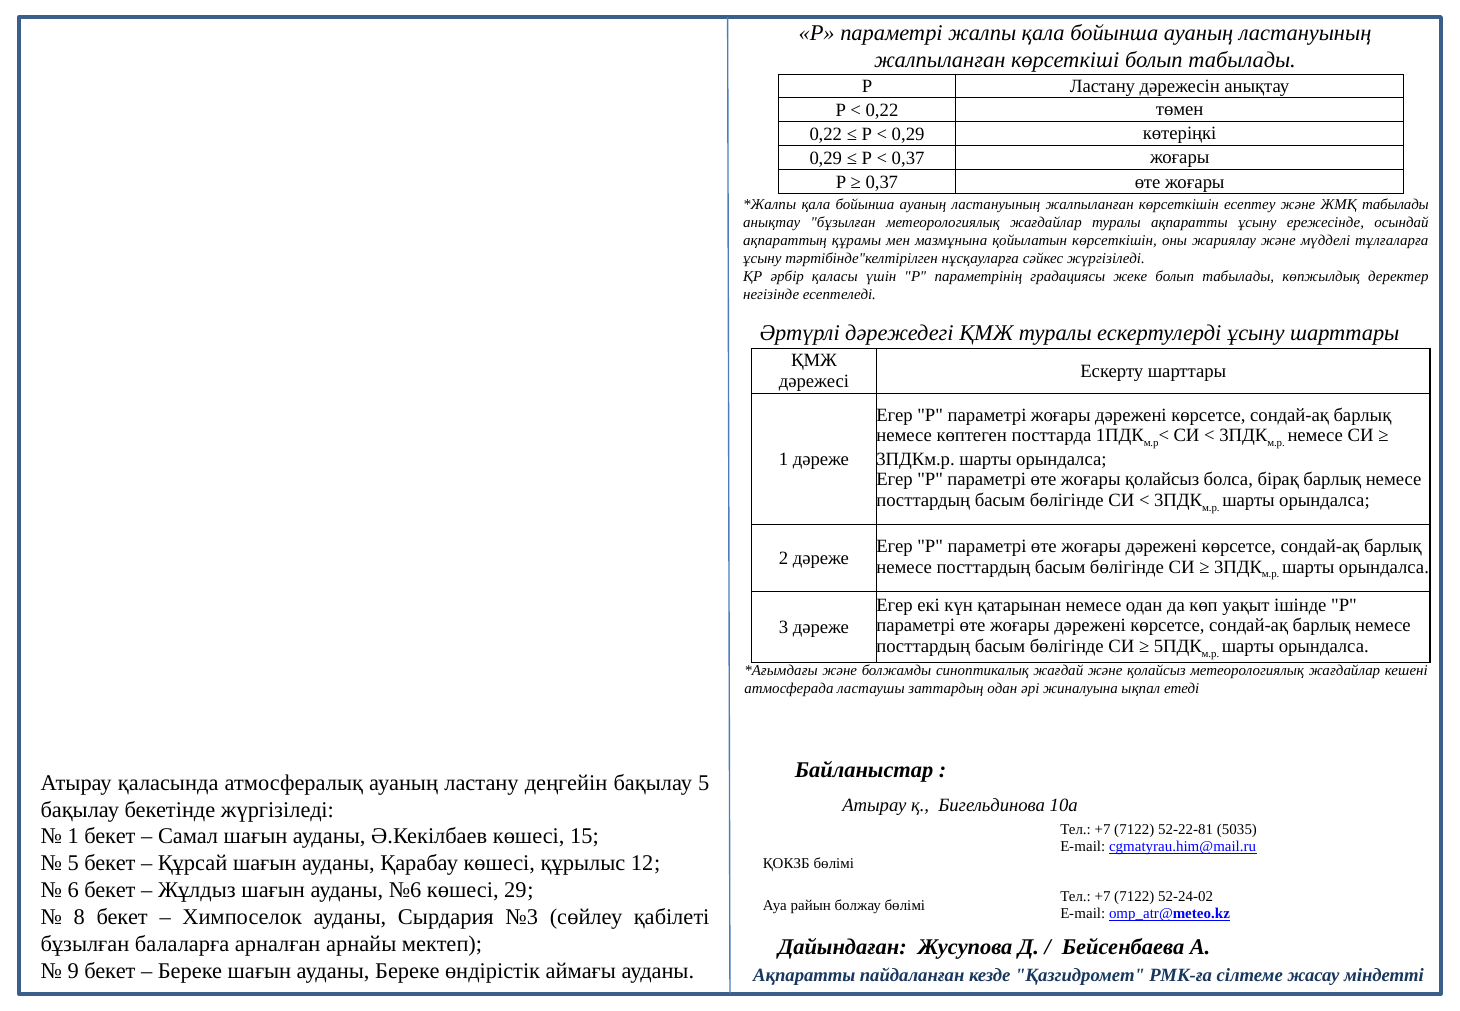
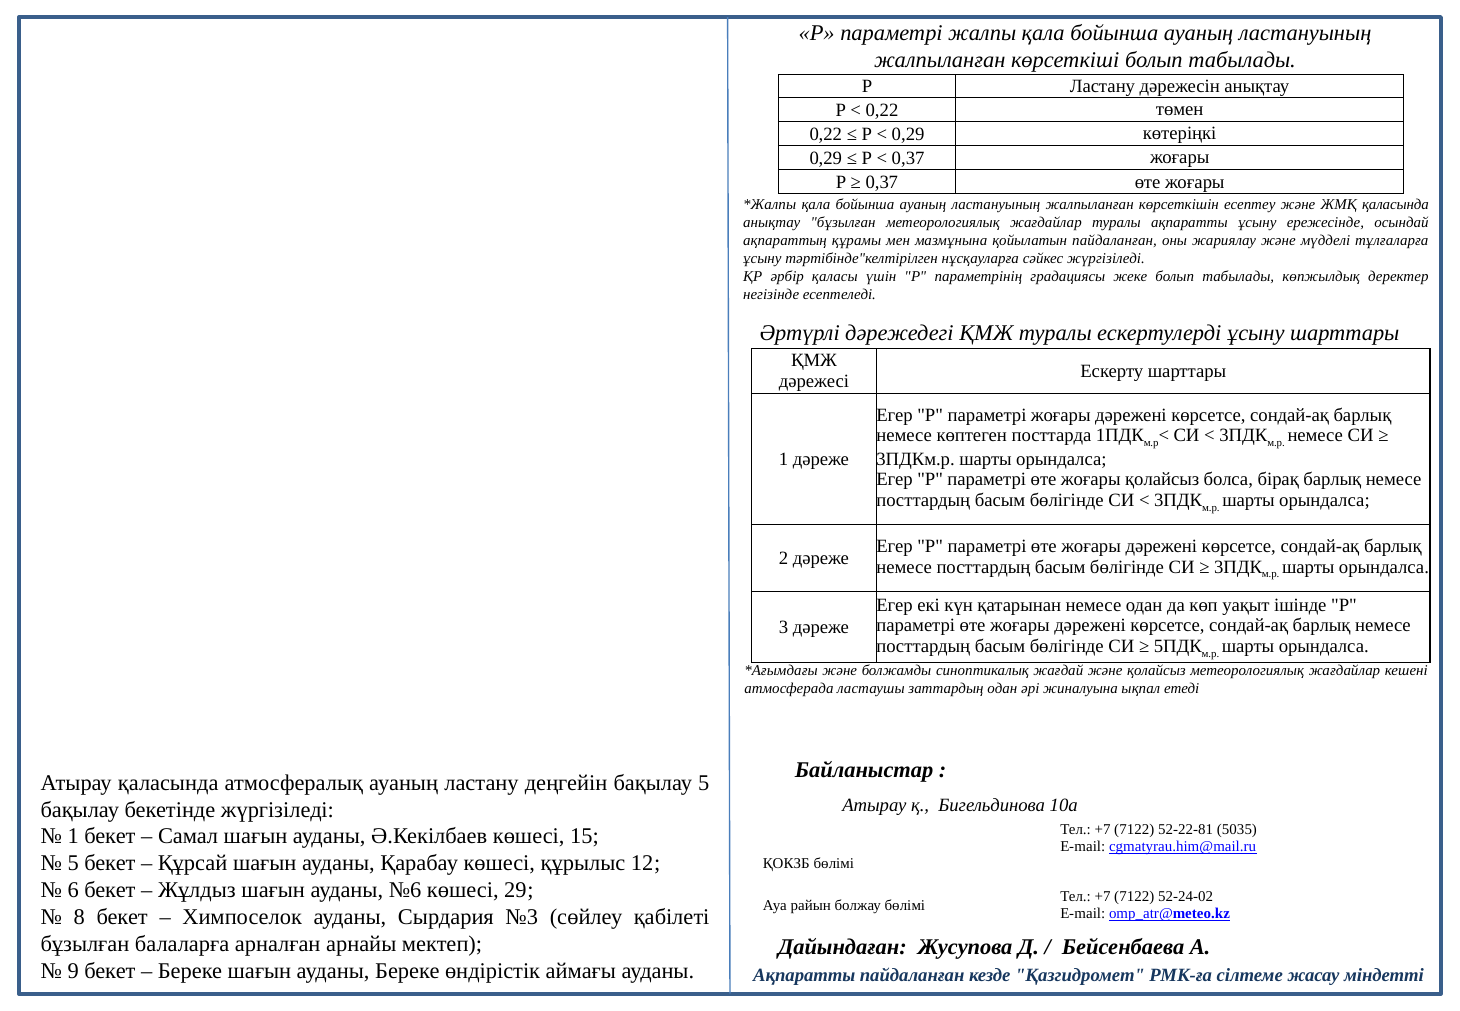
ЖМҚ табылады: табылады -> қаласында (1395, 205)
қойылатын көрсеткішін: көрсеткішін -> пайдаланған (1115, 241)
